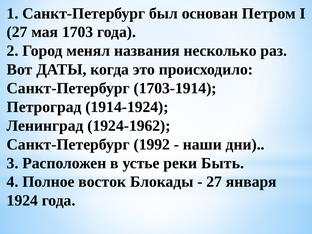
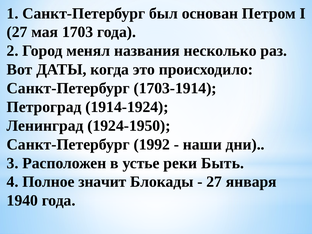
1924-1962: 1924-1962 -> 1924-1950 (129, 126)
восток: восток -> значит (102, 182)
1924: 1924 -> 1940 (22, 201)
